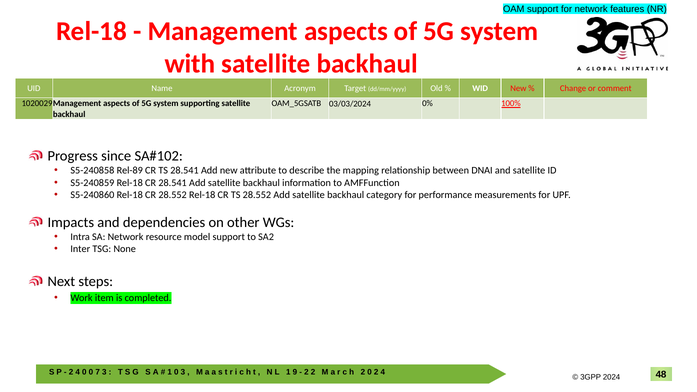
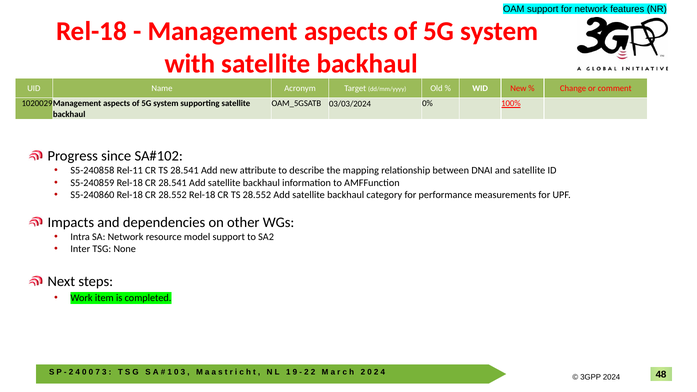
Rel-89: Rel-89 -> Rel-11 (130, 171)
